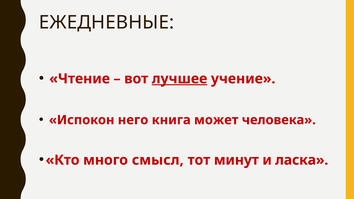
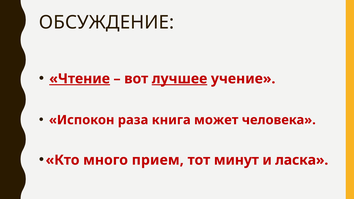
ЕЖЕДНЕВНЫЕ: ЕЖЕДНЕВНЫЕ -> ОБСУЖДЕНИЕ (107, 22)
Чтение underline: none -> present (80, 79)
него: него -> раза (133, 120)
смысл: смысл -> прием (158, 160)
